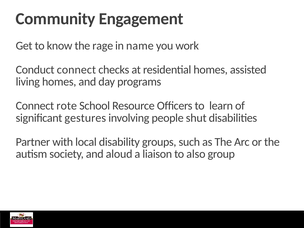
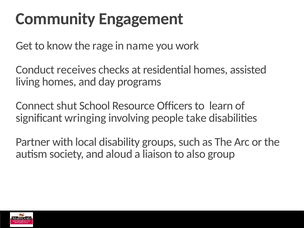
Conduct connect: connect -> receives (76, 70)
rote: rote -> shut (67, 106)
gestures: gestures -> wringing (85, 118)
shut: shut -> take (196, 118)
